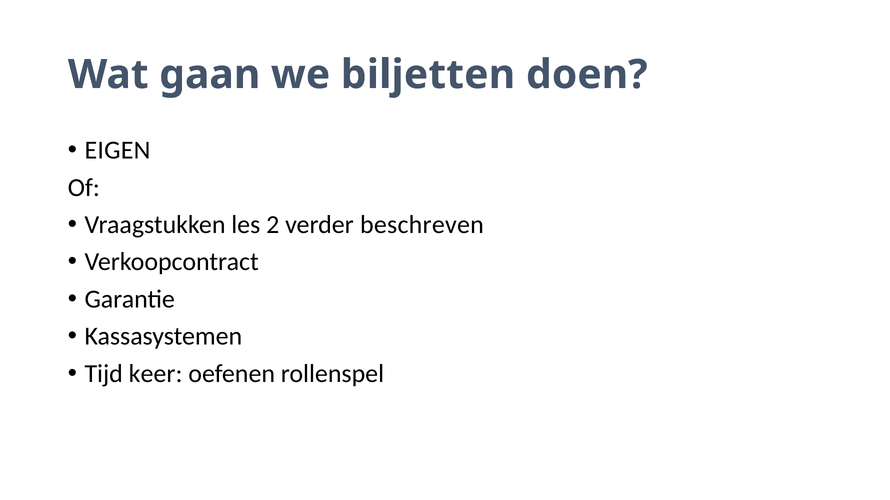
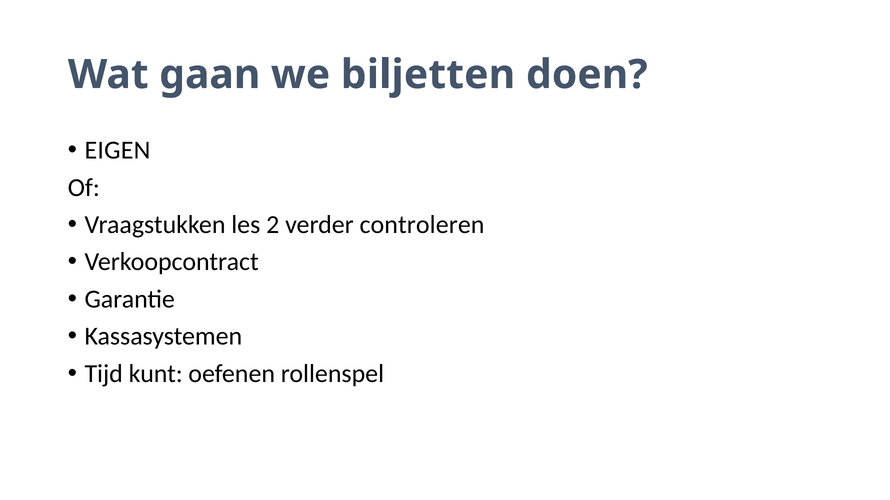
beschreven: beschreven -> controleren (422, 225)
keer: keer -> kunt (156, 374)
